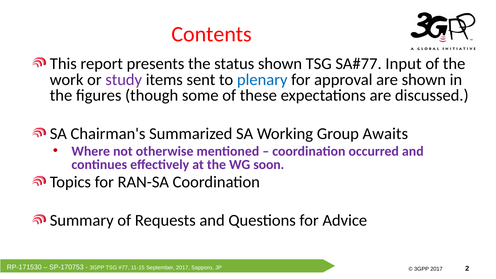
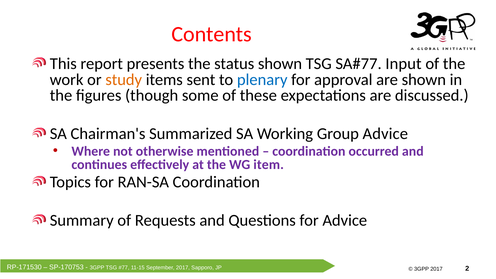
study colour: purple -> orange (124, 80)
Group Awaits: Awaits -> Advice (385, 134)
soon: soon -> item (269, 164)
